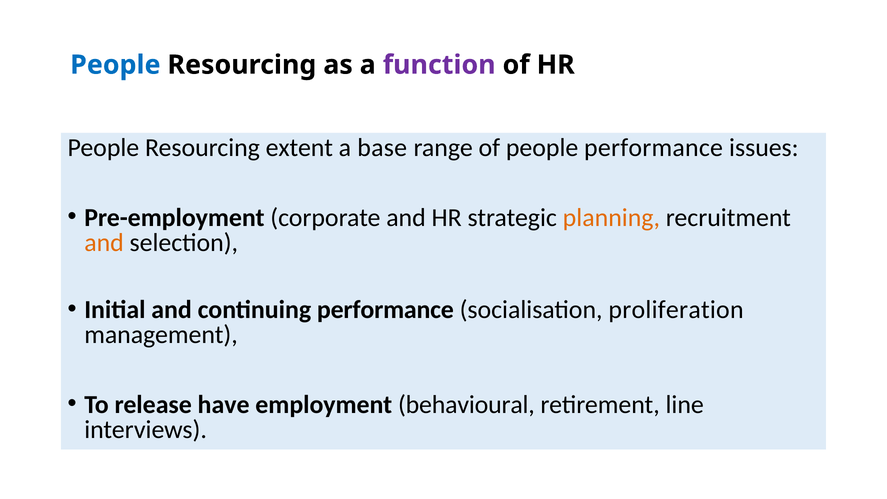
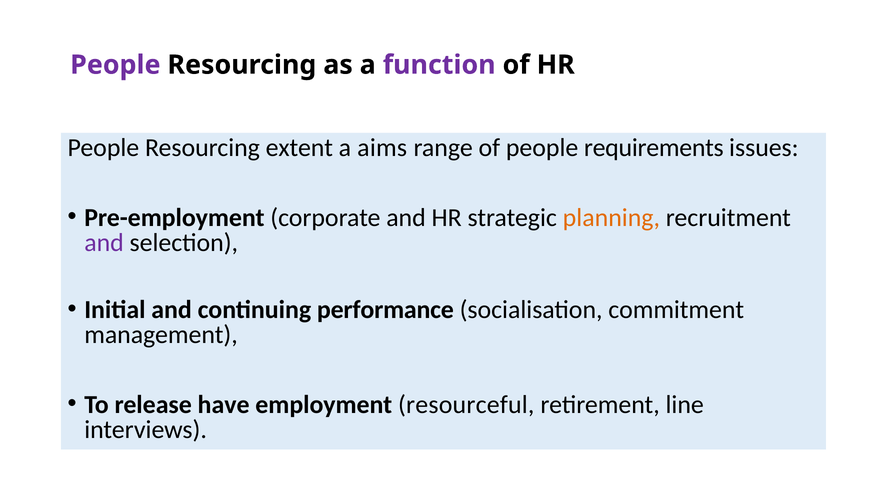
People colour: blue -> purple (115, 65)
base: base -> aims (382, 148)
people performance: performance -> requirements (654, 148)
and colour: orange -> purple (104, 243)
proliferation: proliferation -> commitment (676, 310)
behavioural: behavioural -> resourceful (466, 404)
